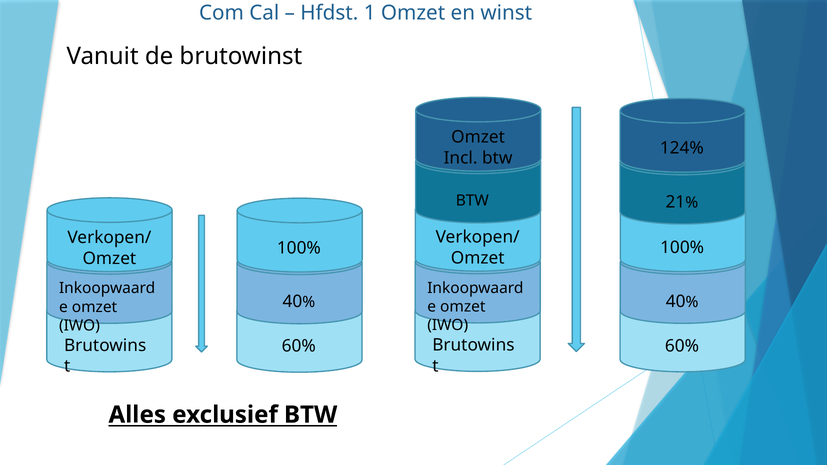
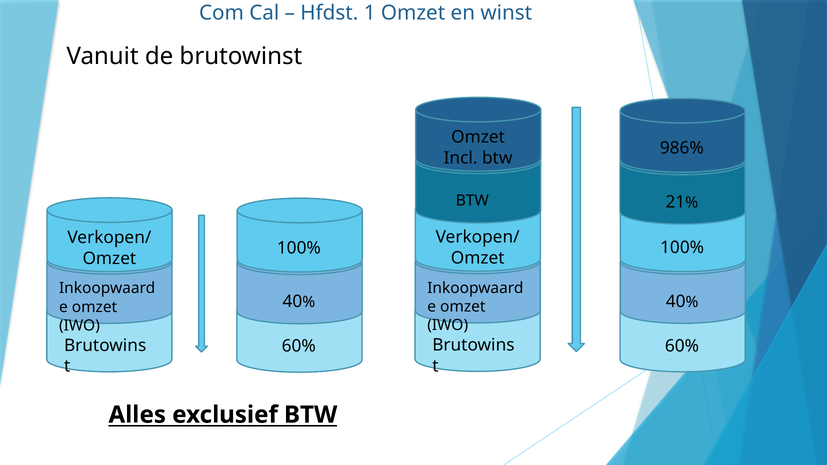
124%: 124% -> 986% (682, 148)
